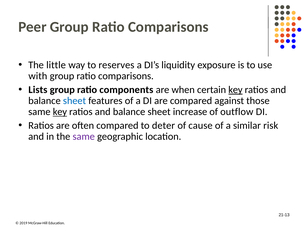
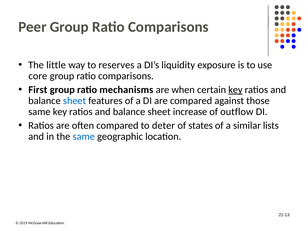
with: with -> core (38, 76)
Lists: Lists -> First (38, 90)
components: components -> mechanisms (126, 90)
key underline: present -> none (60, 112)
cause: cause -> states (201, 125)
risk: risk -> lists (271, 125)
same colour: purple -> blue (84, 137)
